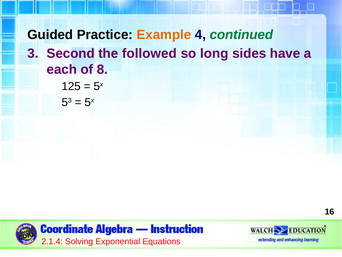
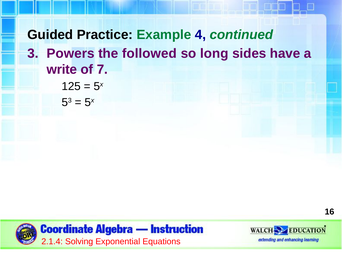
Example colour: orange -> green (164, 35)
Second: Second -> Powers (71, 53)
each: each -> write (62, 69)
8: 8 -> 7 (102, 69)
